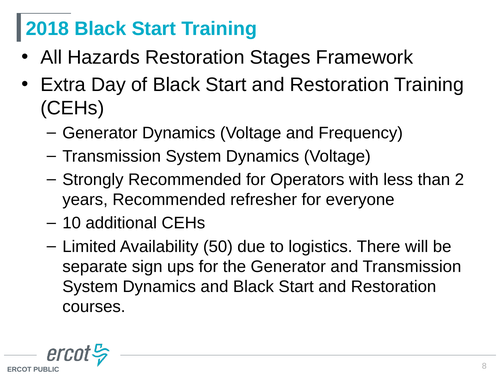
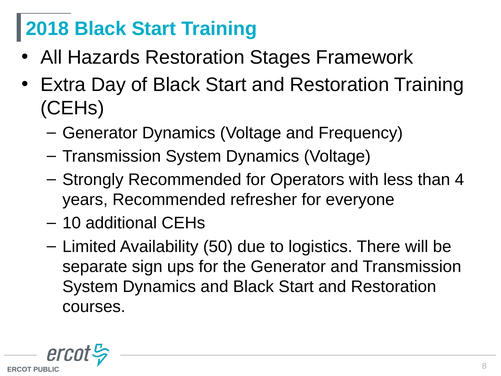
2: 2 -> 4 (459, 180)
